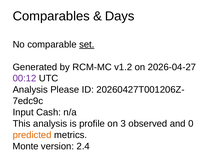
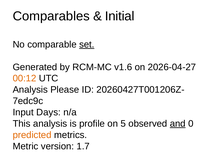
Days: Days -> Initial (120, 16)
v1.2: v1.2 -> v1.6 (123, 67)
00:12 colour: purple -> orange (24, 78)
Cash: Cash -> Days (49, 112)
3: 3 -> 5 (123, 124)
and underline: none -> present (178, 124)
Monte: Monte -> Metric (26, 146)
2.4: 2.4 -> 1.7 (83, 146)
